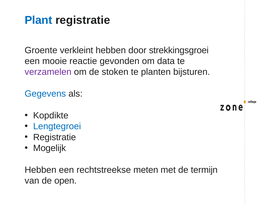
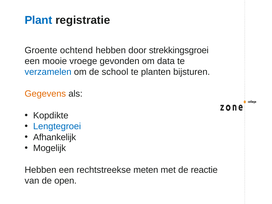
verkleint: verkleint -> ochtend (76, 50)
reactie: reactie -> vroege (83, 61)
verzamelen colour: purple -> blue (48, 72)
stoken: stoken -> school (115, 72)
Gegevens colour: blue -> orange (45, 94)
Registratie: Registratie -> Afhankelijk (55, 137)
termijn: termijn -> reactie (204, 170)
